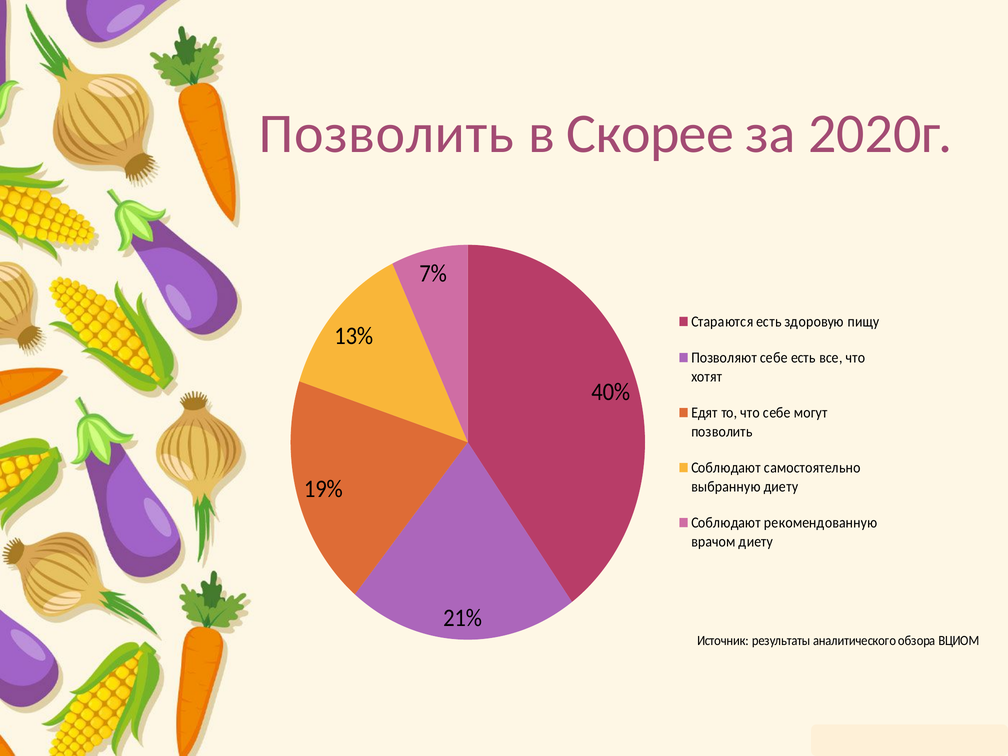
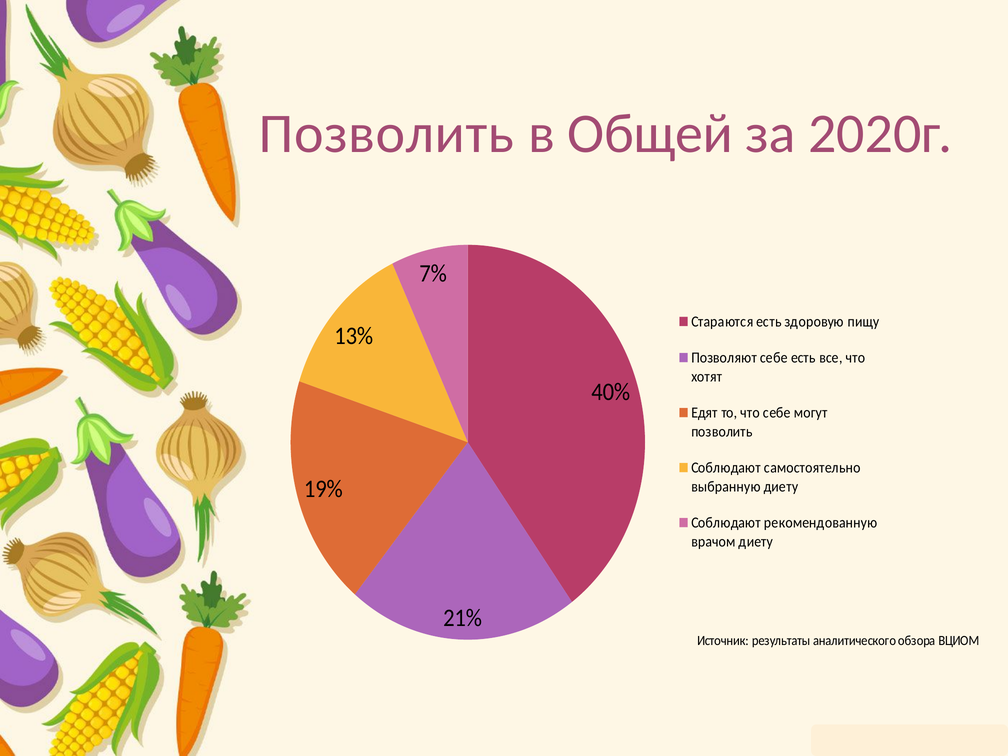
Скорее: Скорее -> Общей (650, 134)
